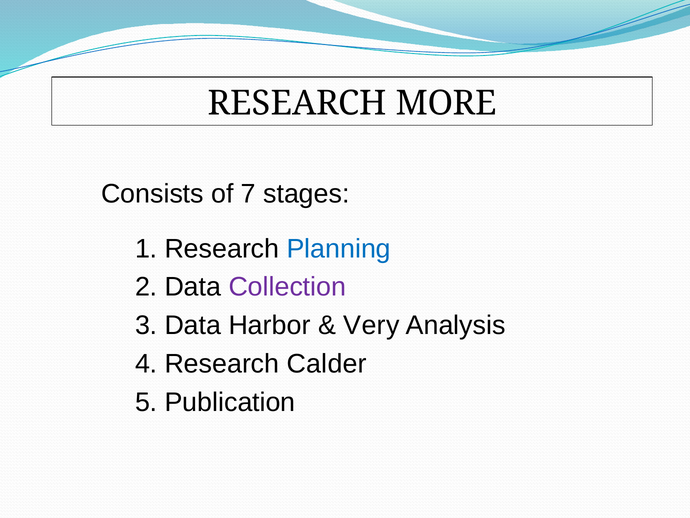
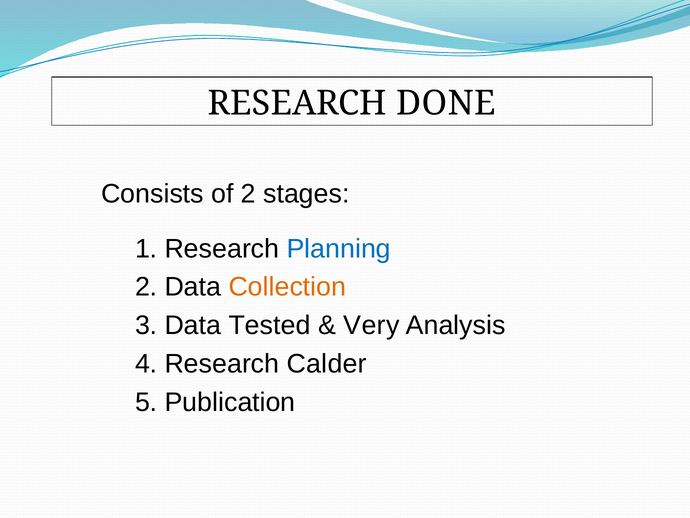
MORE: MORE -> DONE (446, 103)
of 7: 7 -> 2 (248, 194)
Collection colour: purple -> orange (287, 287)
Harbor: Harbor -> Tested (270, 325)
